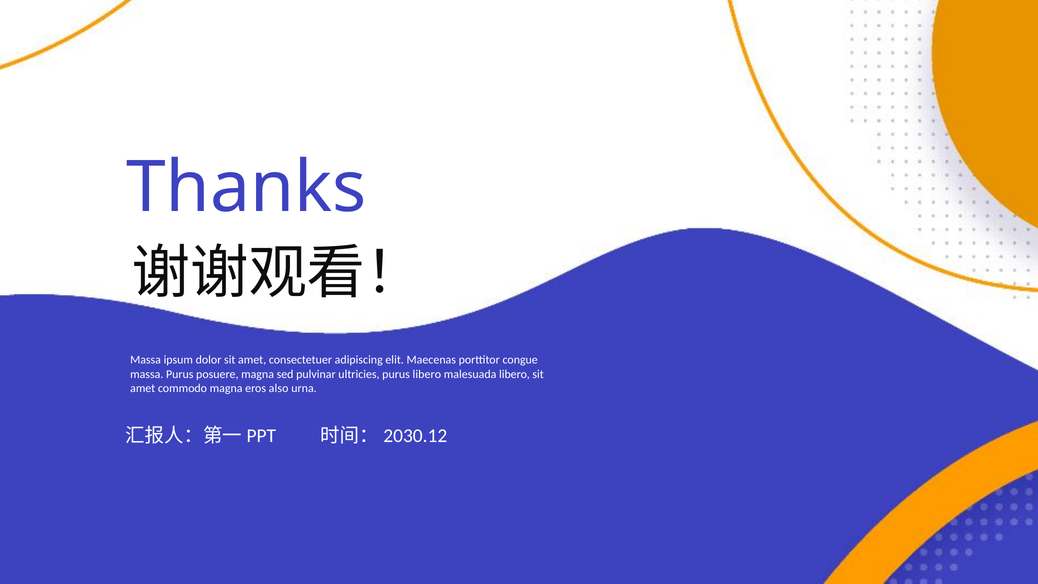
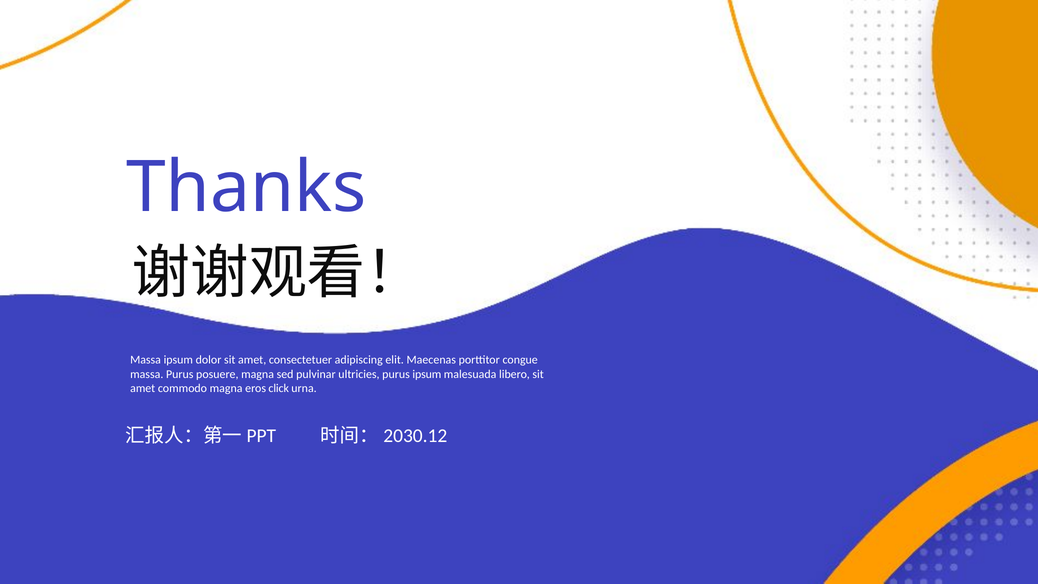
purus libero: libero -> ipsum (427, 374)
also: also -> click (279, 388)
